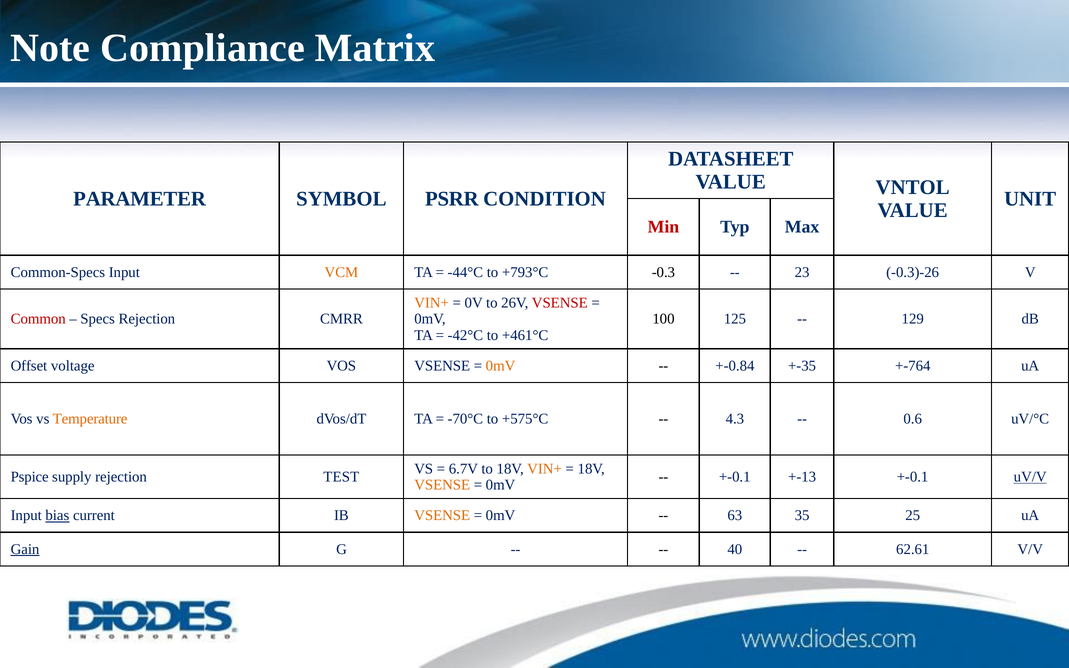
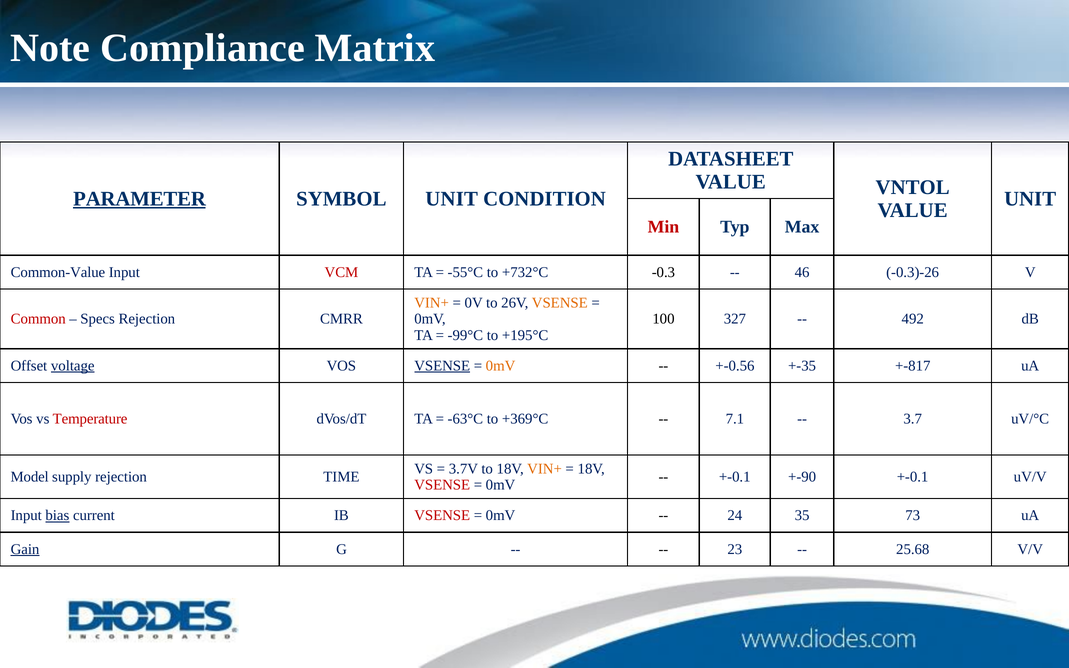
PARAMETER underline: none -> present (140, 199)
SYMBOL PSRR: PSRR -> UNIT (452, 199)
Common-Specs: Common-Specs -> Common-Value (58, 272)
VCM colour: orange -> red (341, 272)
-44°C: -44°C -> -55°C (465, 272)
+793°C: +793°C -> +732°C (525, 272)
23: 23 -> 46 (802, 272)
VSENSE colour: red -> orange (560, 303)
125: 125 -> 327 (735, 319)
129: 129 -> 492 (913, 319)
-42°C: -42°C -> -99°C (465, 335)
+461°C: +461°C -> +195°C (525, 335)
voltage underline: none -> present (73, 366)
VSENSE underline: none -> present (442, 366)
+-0.84: +-0.84 -> +-0.56 (735, 366)
+-764: +-764 -> +-817 (913, 366)
Temperature colour: orange -> red (90, 419)
-70°C: -70°C -> -63°C (465, 419)
+575°C: +575°C -> +369°C (525, 419)
4.3: 4.3 -> 7.1 (735, 419)
0.6: 0.6 -> 3.7 (913, 419)
6.7V: 6.7V -> 3.7V (463, 469)
Pspice: Pspice -> Model (30, 477)
TEST: TEST -> TIME (341, 477)
+-13: +-13 -> +-90 (802, 477)
uV/V underline: present -> none (1030, 477)
VSENSE colour: orange -> red (442, 485)
VSENSE colour: orange -> red (442, 516)
63: 63 -> 24 (735, 516)
25: 25 -> 73 (913, 516)
40: 40 -> 23 (735, 549)
62.61: 62.61 -> 25.68 (913, 549)
